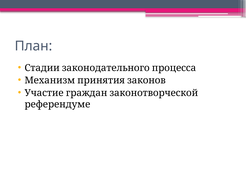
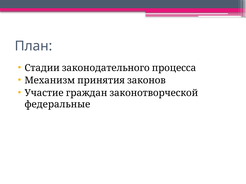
референдуме: референдуме -> федеральные (57, 105)
